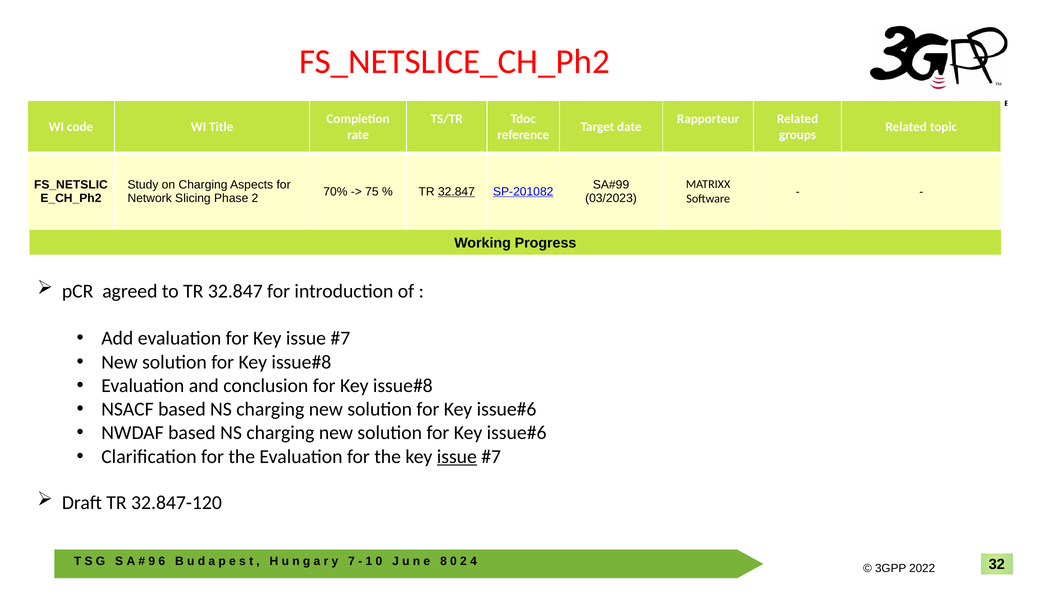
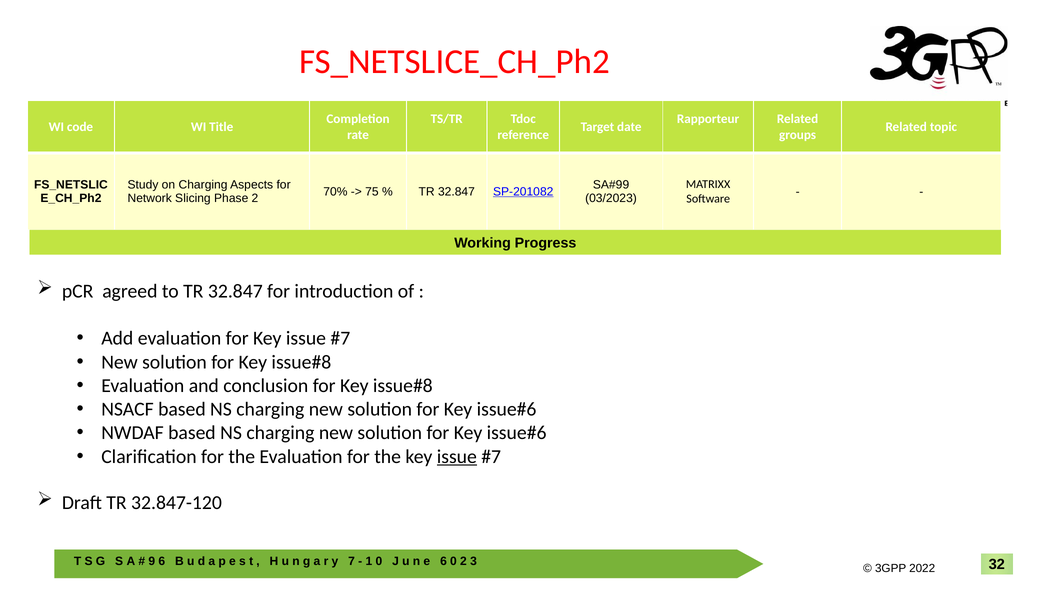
32.847 underline: present -> none (456, 192)
8: 8 -> 6 (443, 561)
4: 4 -> 3 (474, 561)
